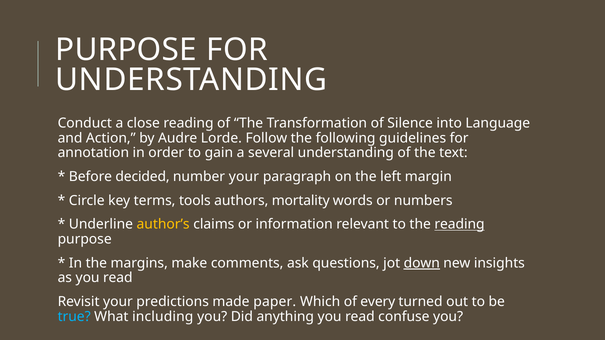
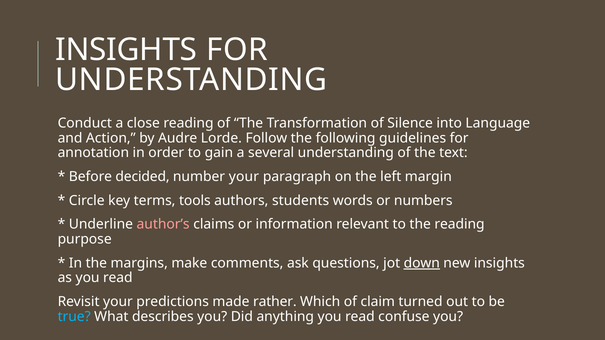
PURPOSE: PURPOSE -> INSIGHTS (126, 50)
mortality: mortality -> students (301, 201)
author’s colour: yellow -> pink (163, 224)
reading underline: present -> none (460, 224)
paper: paper -> rather (275, 302)
every: every -> claim (378, 302)
including: including -> describes (163, 317)
